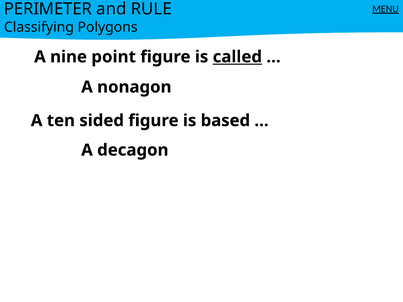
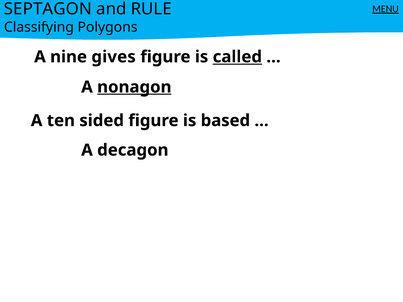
PERIMETER: PERIMETER -> SEPTAGON (48, 9)
point: point -> gives (114, 57)
nonagon underline: none -> present (134, 87)
